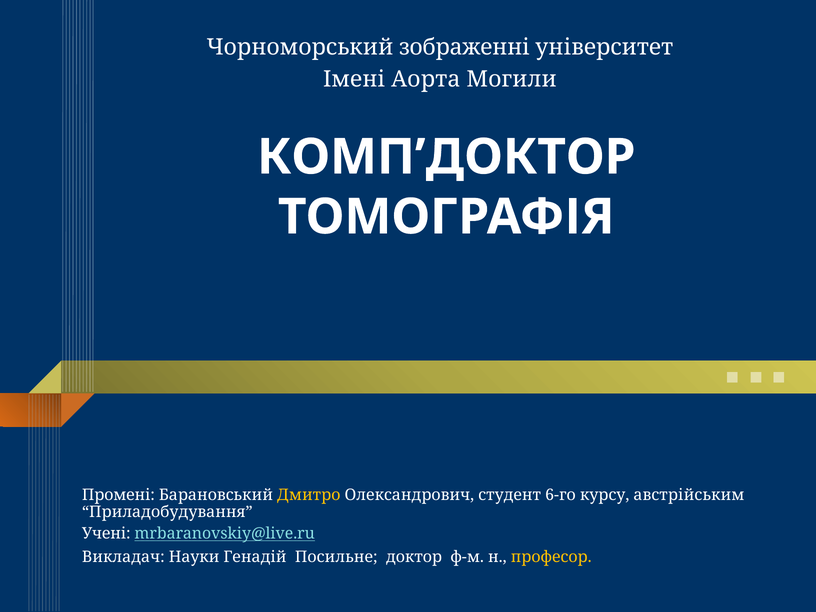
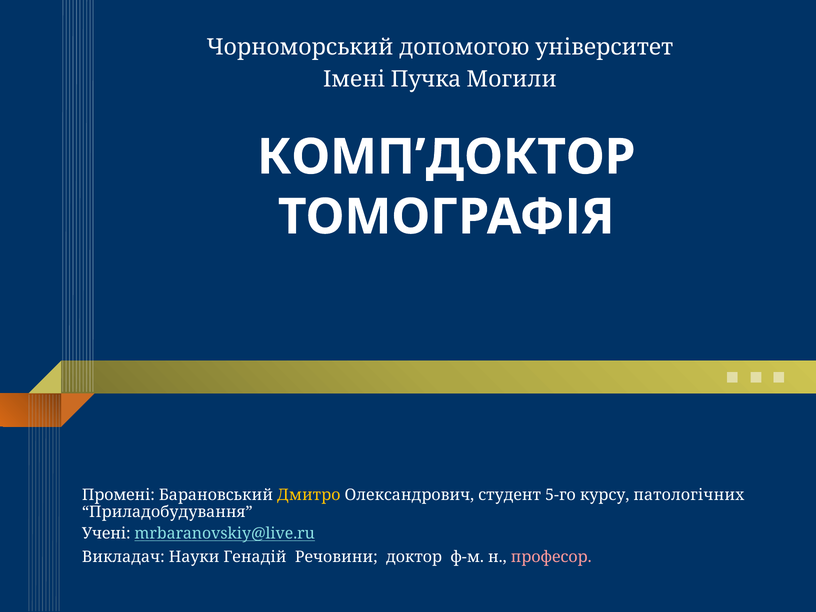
зображенні: зображенні -> допомогою (464, 47)
Аорта: Аорта -> Пучка (426, 79)
6-го: 6-го -> 5-го (560, 495)
австрійським: австрійським -> патологічних (689, 495)
Посильне: Посильне -> Речовини (336, 557)
професор colour: yellow -> pink (551, 557)
